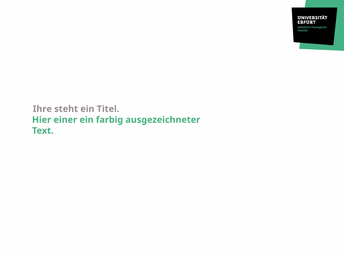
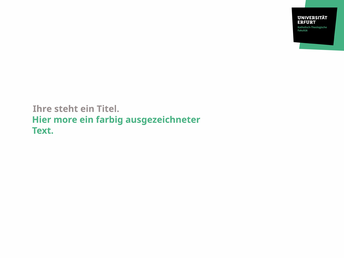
einer: einer -> more (65, 120)
